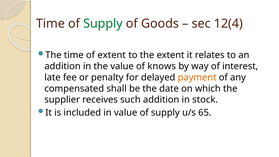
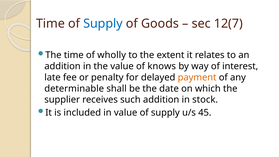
Supply colour: green -> blue (103, 24)
12(4: 12(4 -> 12(7 (228, 24)
of extent: extent -> wholly (112, 55)
compensated: compensated -> determinable (74, 89)
65: 65 -> 45 (205, 113)
